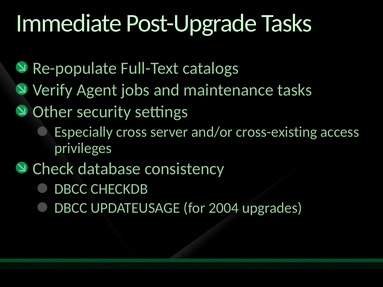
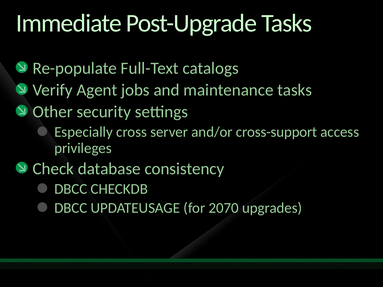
cross-existing: cross-existing -> cross-support (277, 132)
2004: 2004 -> 2070 (224, 208)
